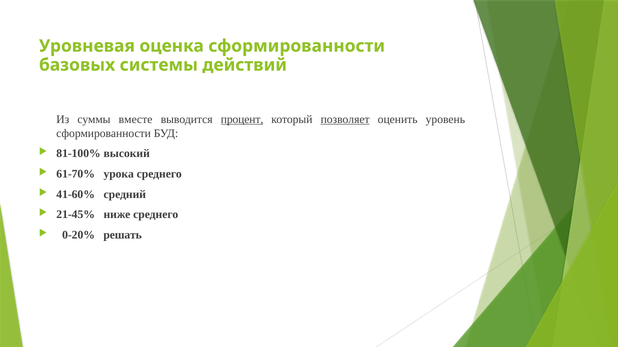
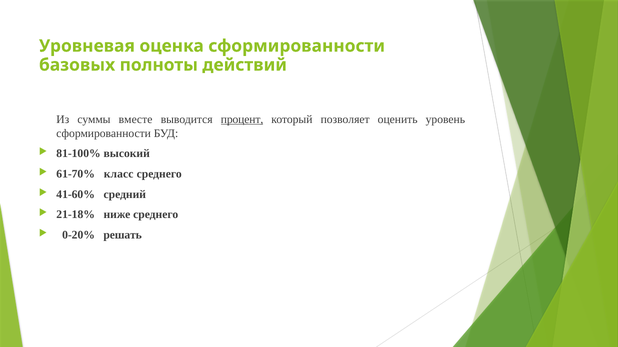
системы: системы -> полноты (159, 65)
позволяет underline: present -> none (345, 120)
урока: урока -> класс (119, 174)
21-45%: 21-45% -> 21-18% (76, 215)
